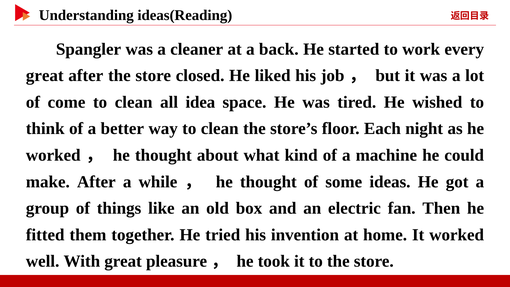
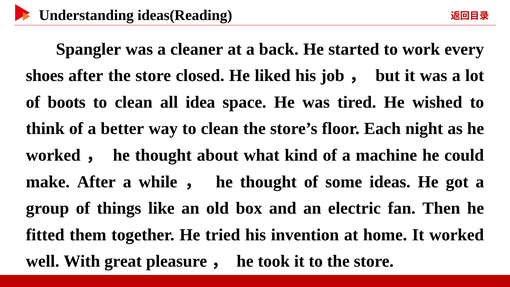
great: great -> shoes (45, 76)
come: come -> boots (67, 102)
